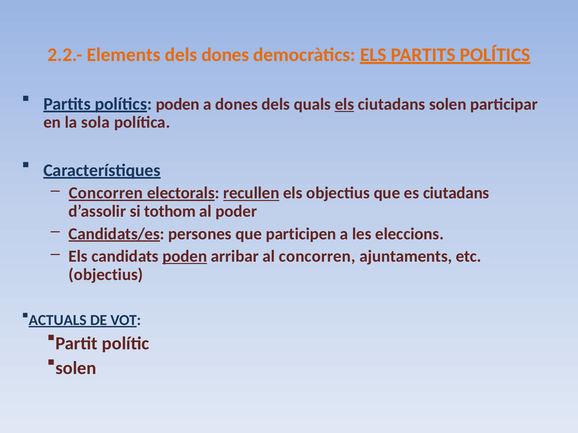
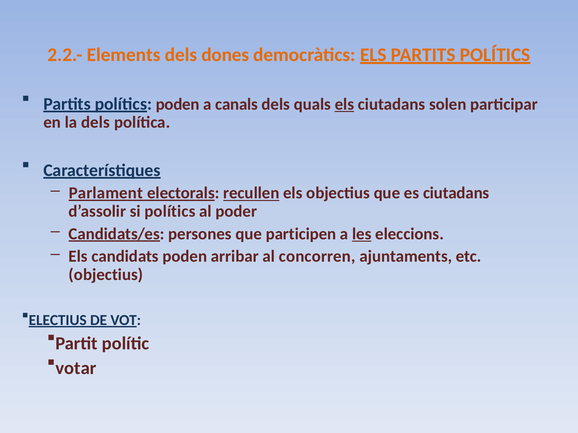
a dones: dones -> canals (237, 104)
la sola: sola -> dels (96, 123)
Concorren: Concorren -> Parlament (106, 193)
si tothom: tothom -> polítics (170, 212)
les underline: none -> present (362, 234)
poden underline: present -> none (185, 257)
ACTUALS: ACTUALS -> ELECTIUS (58, 321)
solen: solen -> votar (76, 369)
